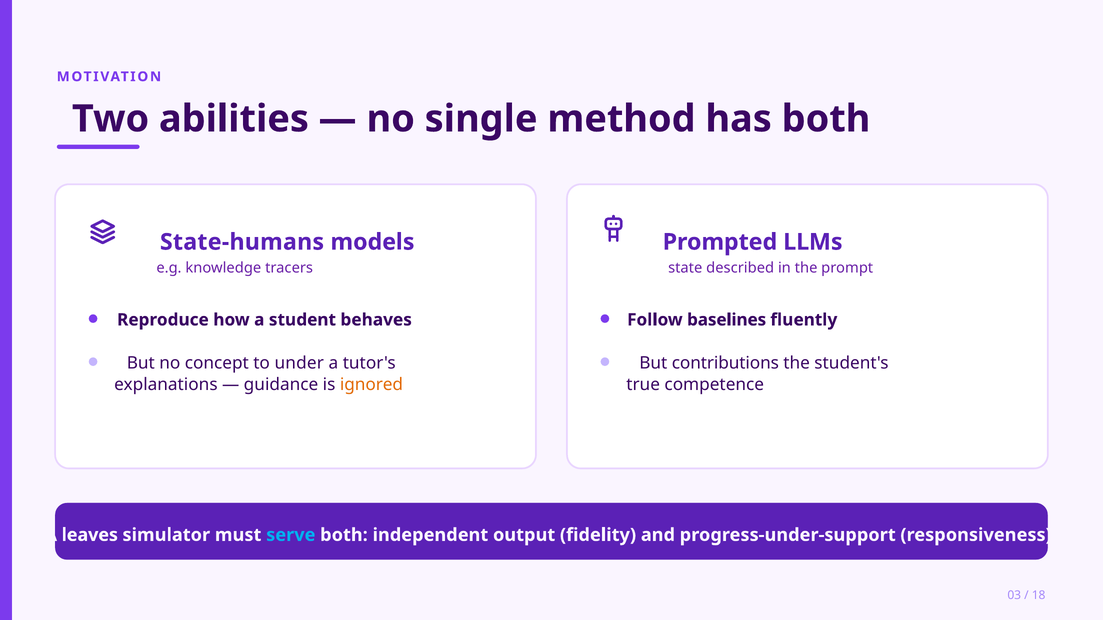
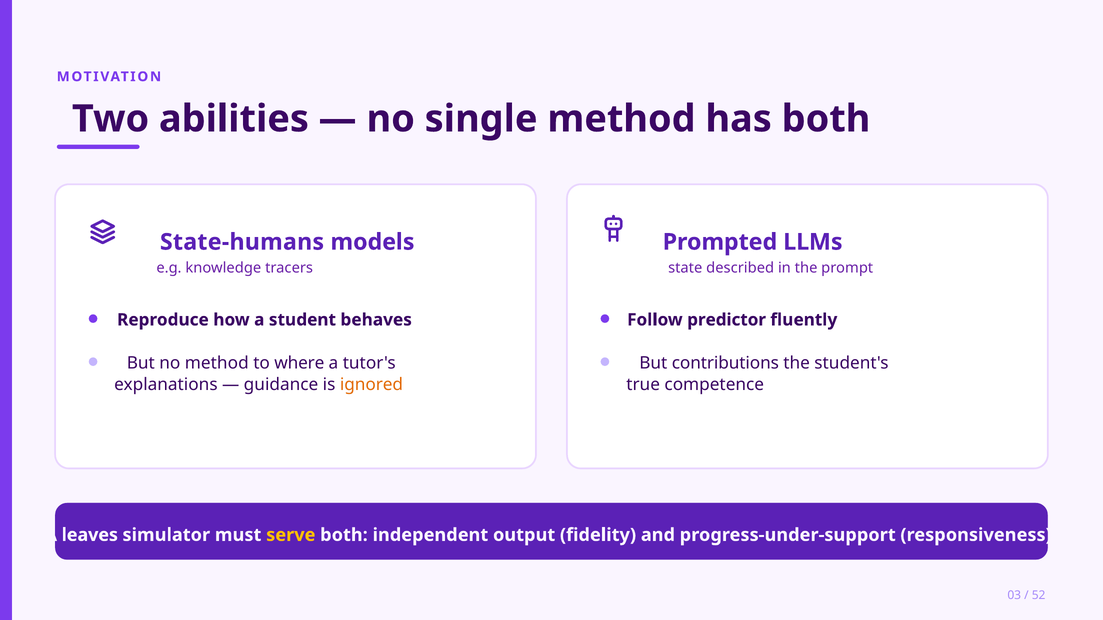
baselines: baselines -> predictor (727, 320)
no concept: concept -> method (217, 363)
under: under -> where (299, 363)
serve colour: light blue -> yellow (291, 535)
18: 18 -> 52 (1039, 596)
